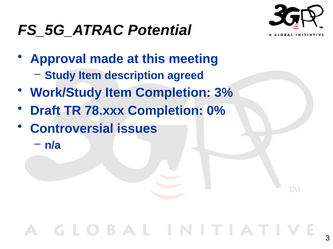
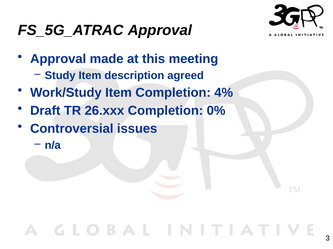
FS_5G_ATRAC Potential: Potential -> Approval (160, 30)
3%: 3% -> 4% (224, 93)
78.xxx: 78.xxx -> 26.xxx (104, 111)
